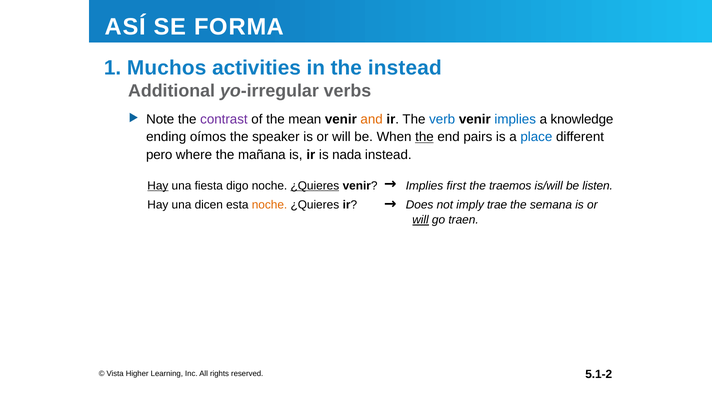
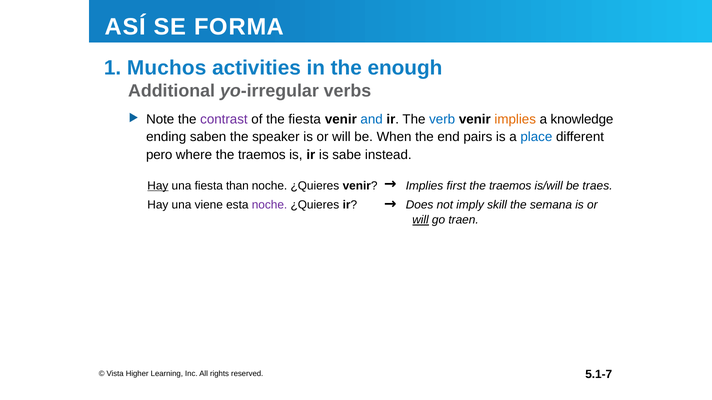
the instead: instead -> enough (405, 68)
the mean: mean -> fiesta (305, 119)
and colour: orange -> blue (372, 119)
implies colour: blue -> orange (515, 119)
oímos: oímos -> saben (208, 137)
the underline: present -> none (424, 137)
where the mañana: mañana -> traemos (262, 155)
nada: nada -> sabe (347, 155)
digo: digo -> than (237, 186)
¿Quieres underline: present -> none (315, 186)
listen: listen -> traes (598, 186)
dicen: dicen -> viene (209, 205)
noche colour: orange -> purple (270, 205)
trae: trae -> skill (497, 205)
5.1-2: 5.1-2 -> 5.1-7 (599, 375)
